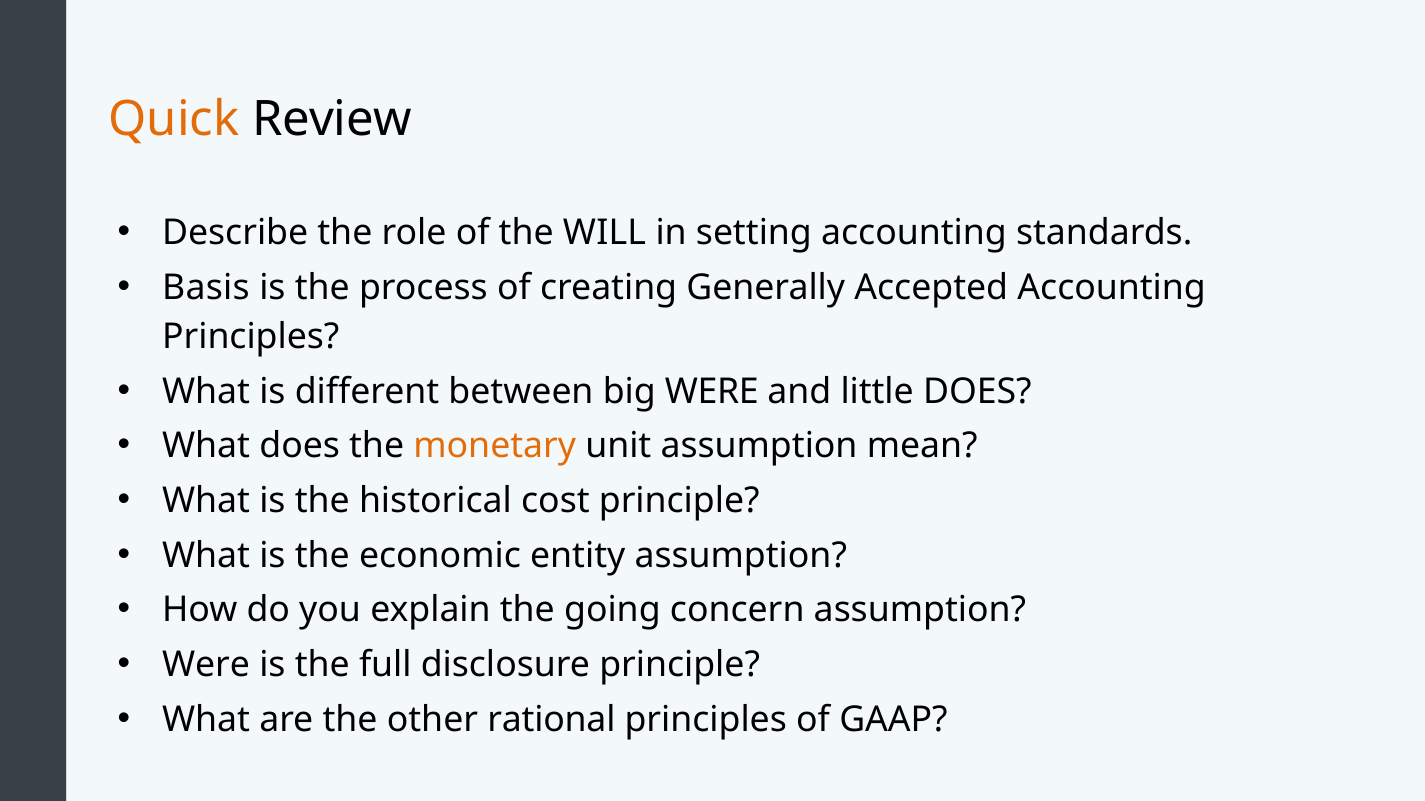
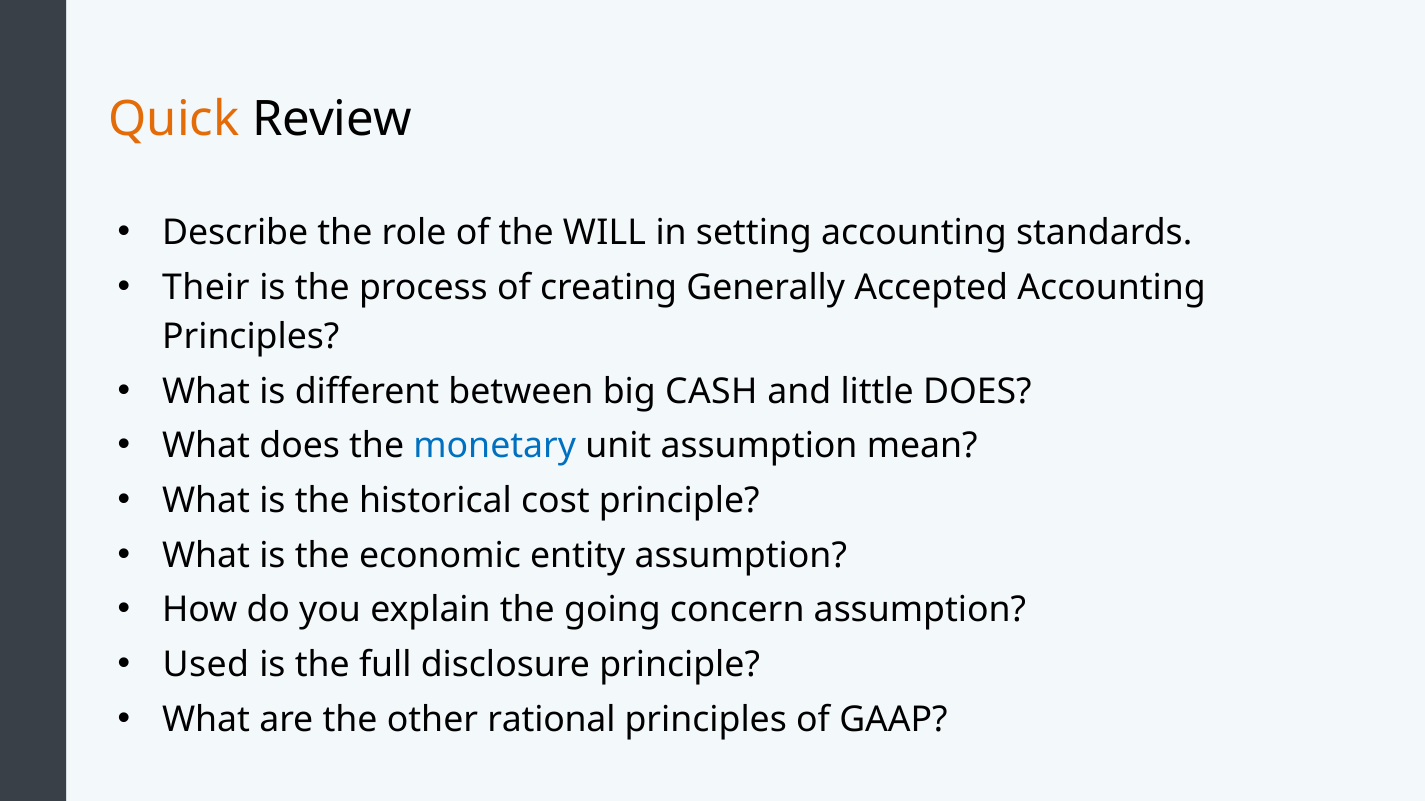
Basis: Basis -> Their (206, 288)
big WERE: WERE -> CASH (711, 392)
monetary colour: orange -> blue (495, 446)
Were: Were -> Used (206, 665)
